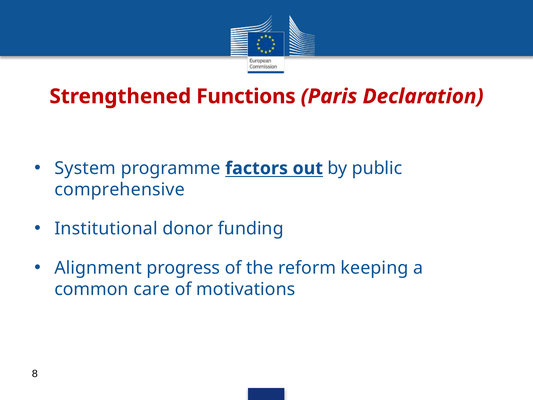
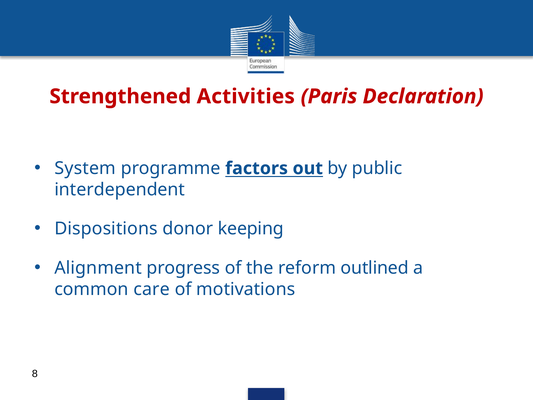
Functions: Functions -> Activities (246, 96)
comprehensive: comprehensive -> interdependent (120, 190)
Institutional: Institutional -> Dispositions (106, 229)
funding: funding -> keeping (251, 229)
keeping: keeping -> outlined (375, 268)
